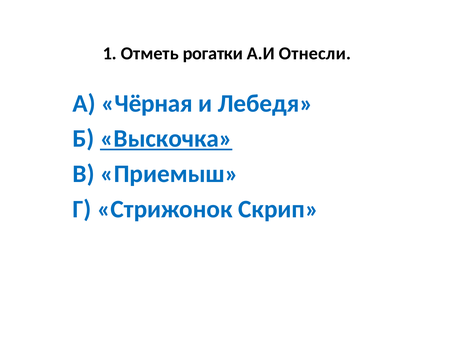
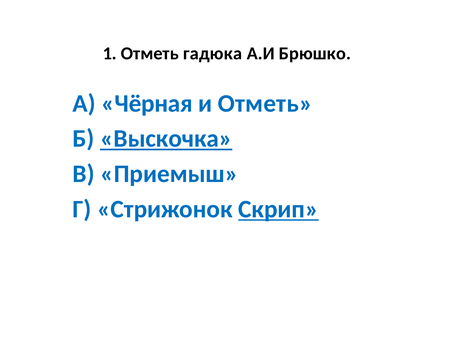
рогатки: рогатки -> гадюка (213, 54)
Отнесли: Отнесли -> Брюшко (315, 54)
и Лебедя: Лебедя -> Отметь (265, 104)
Скрип underline: none -> present (278, 209)
